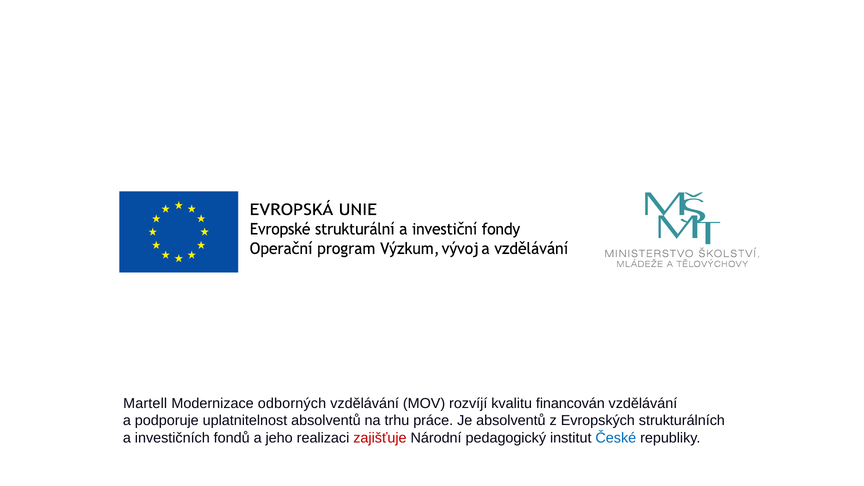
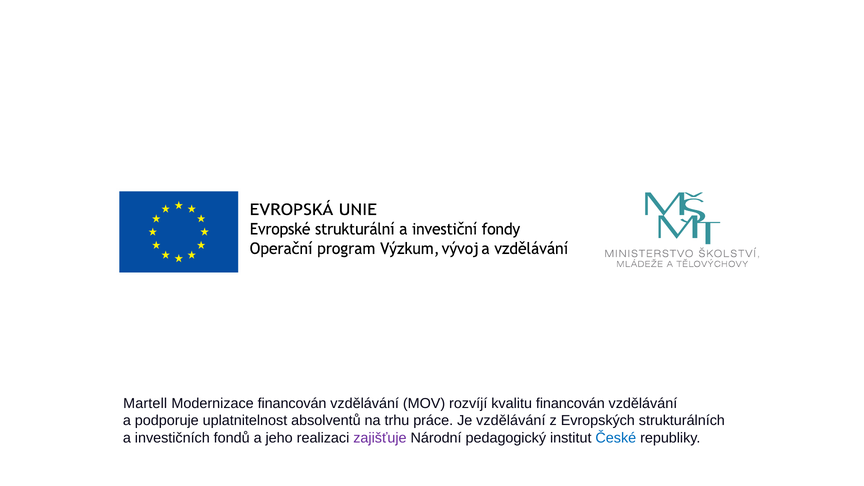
Modernizace odborných: odborných -> financován (292, 403)
Je absolventů: absolventů -> vzdělávání (511, 421)
zajišťuje colour: red -> purple (380, 438)
